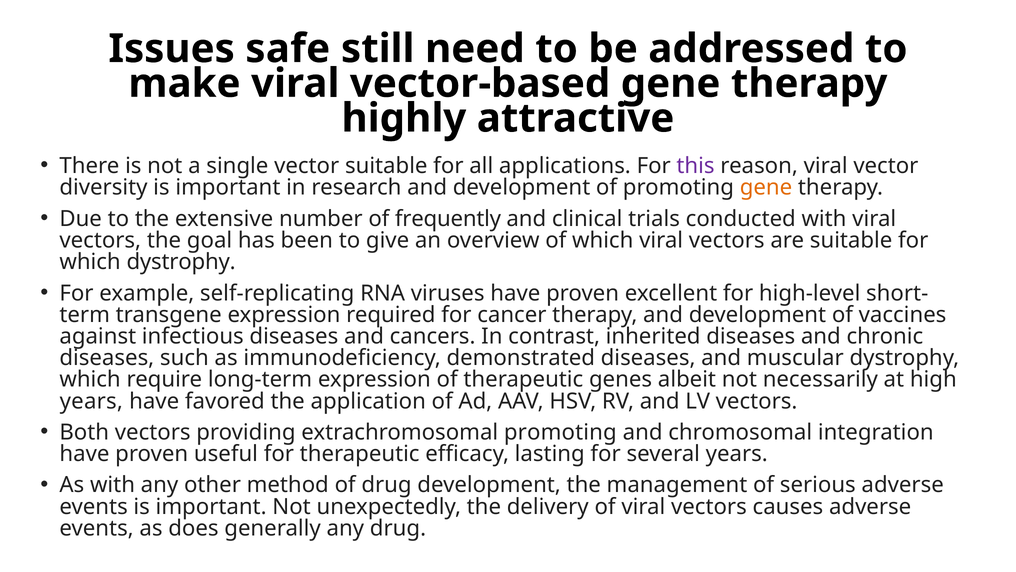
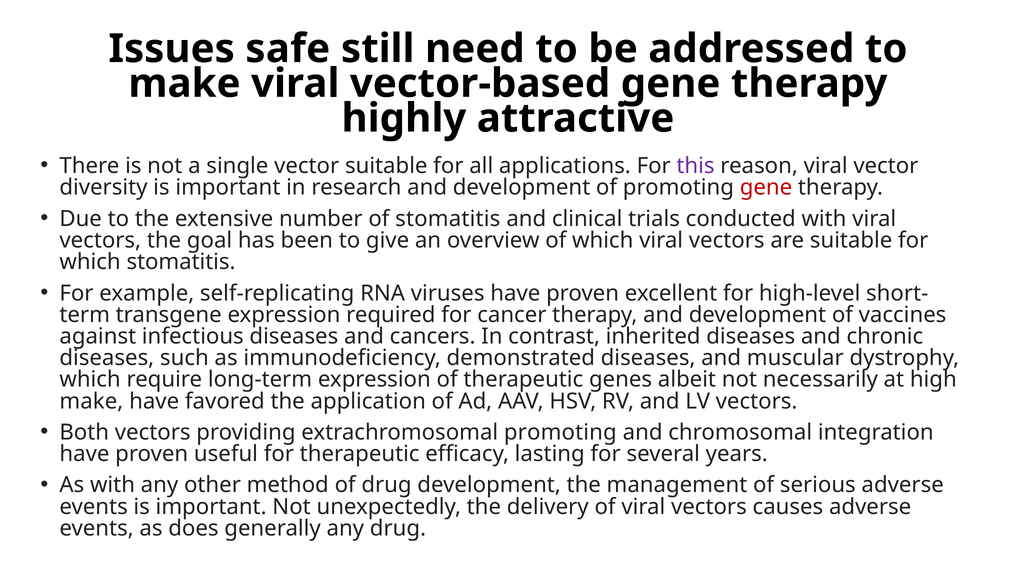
gene colour: orange -> red (766, 187)
of frequently: frequently -> stomatitis (448, 219)
which dystrophy: dystrophy -> stomatitis (181, 262)
years: years -> make (91, 401)
